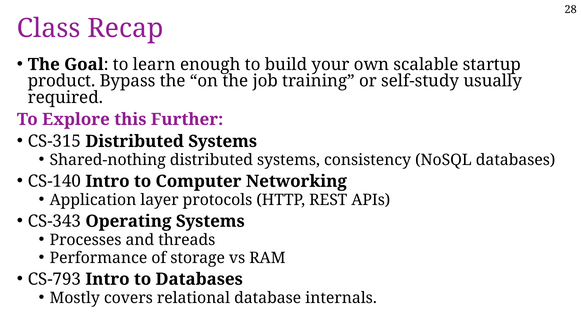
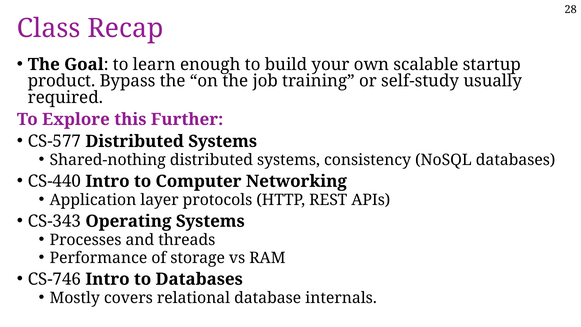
CS-315: CS-315 -> CS-577 (54, 141)
CS-140: CS-140 -> CS-440 (54, 181)
CS-793: CS-793 -> CS-746 (54, 279)
